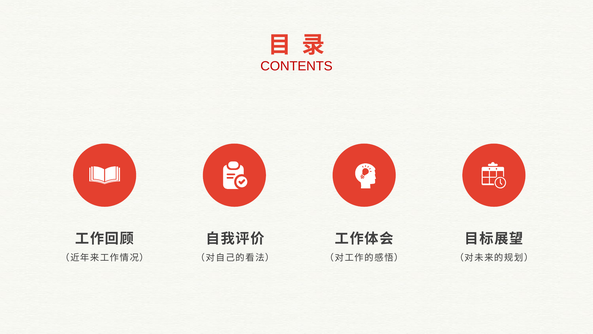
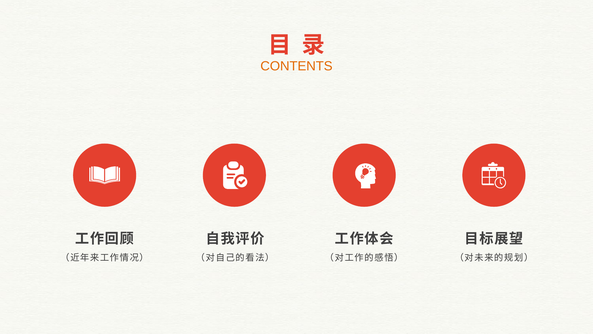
CONTENTS colour: red -> orange (296, 66)
